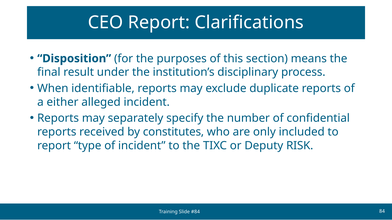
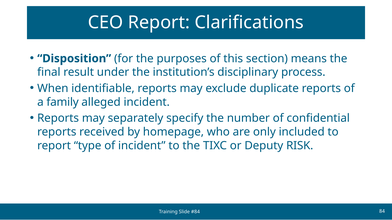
either: either -> family (63, 102)
constitutes: constitutes -> homepage (173, 132)
